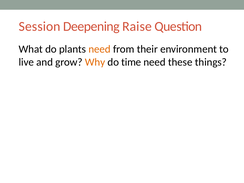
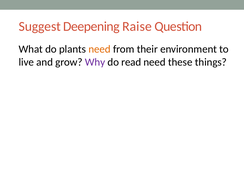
Session: Session -> Suggest (40, 26)
Why colour: orange -> purple (95, 62)
time: time -> read (131, 62)
